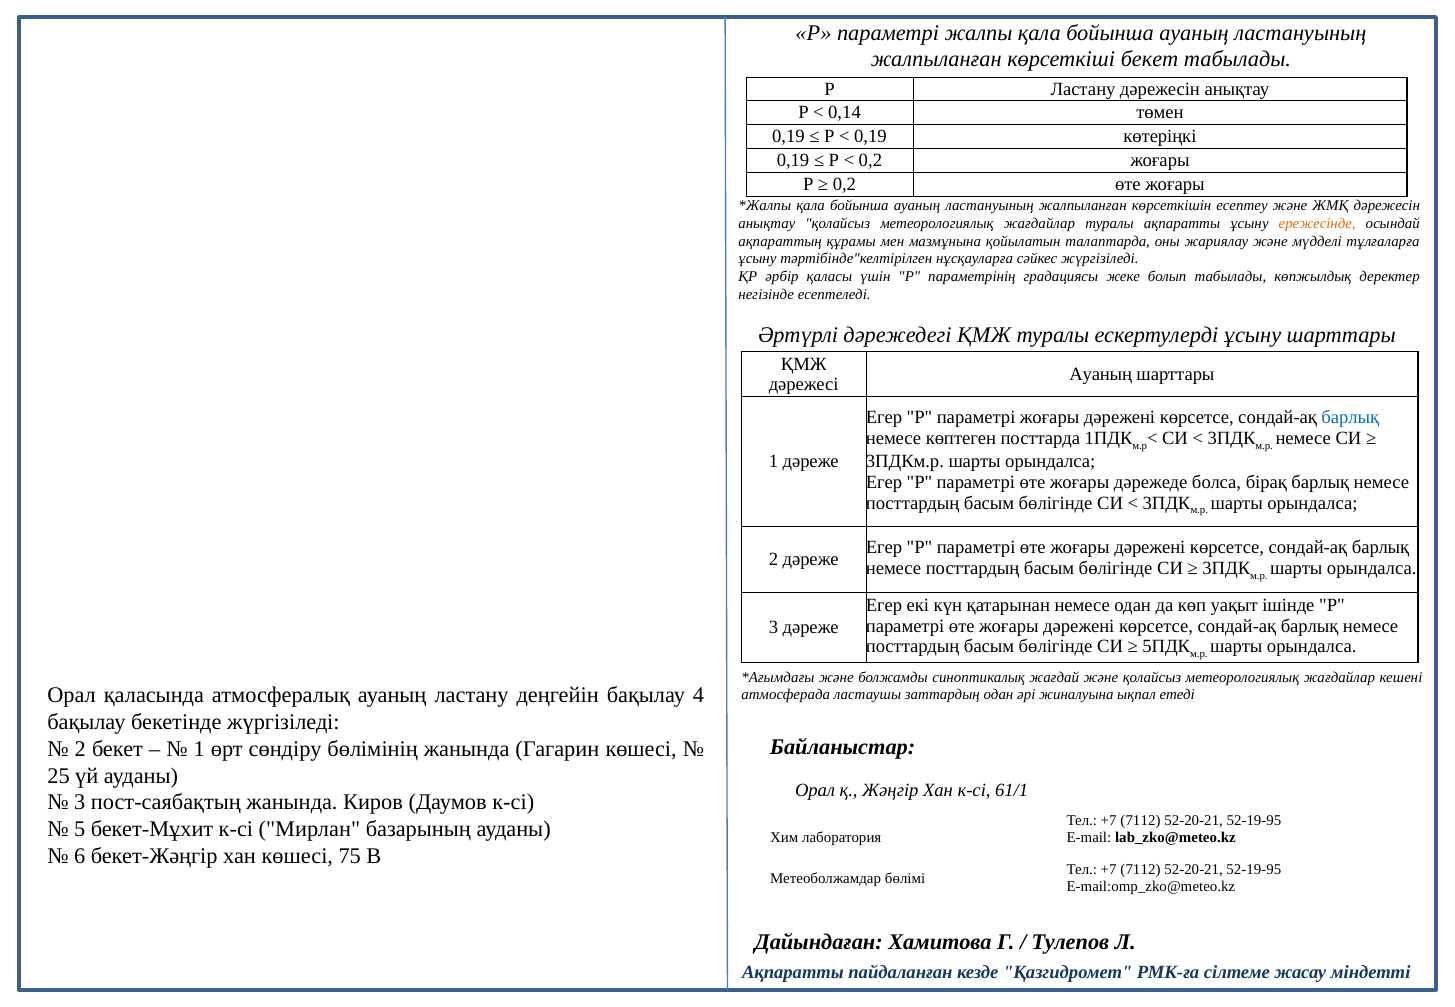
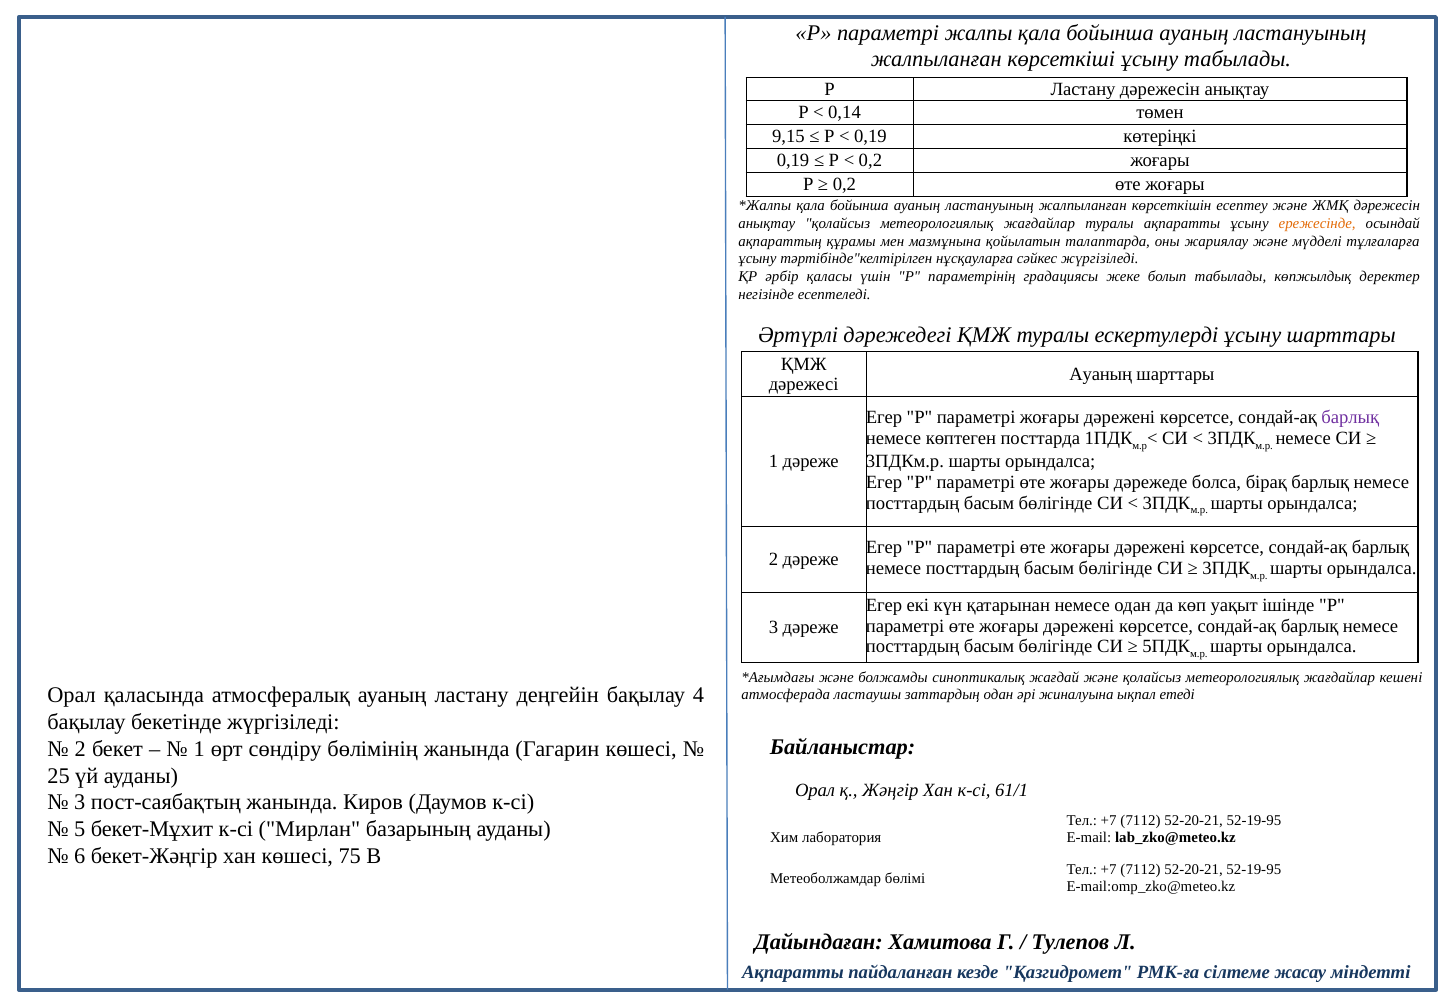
көрсеткіші бекет: бекет -> ұсыну (1150, 60)
0,19: 0,19 -> 9,15 (788, 136)
барлық colour: blue -> purple (1350, 418)
